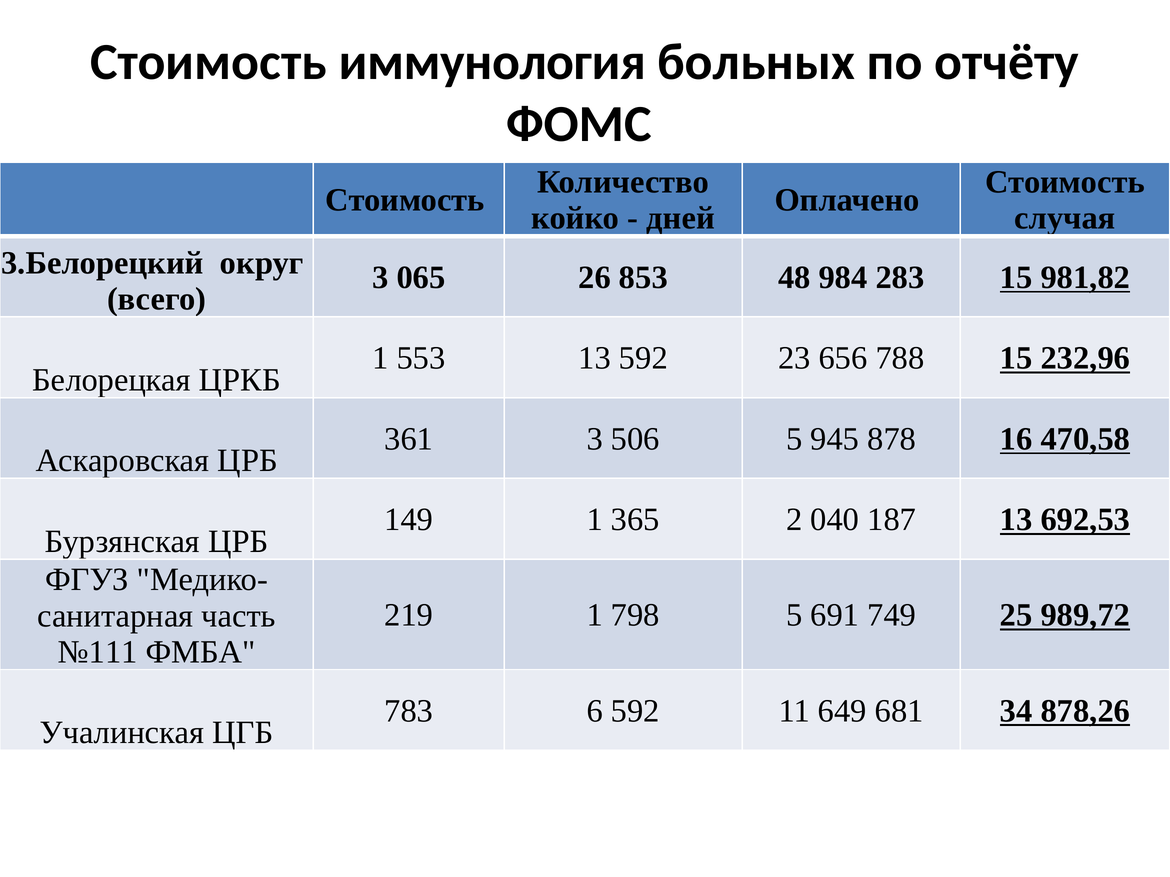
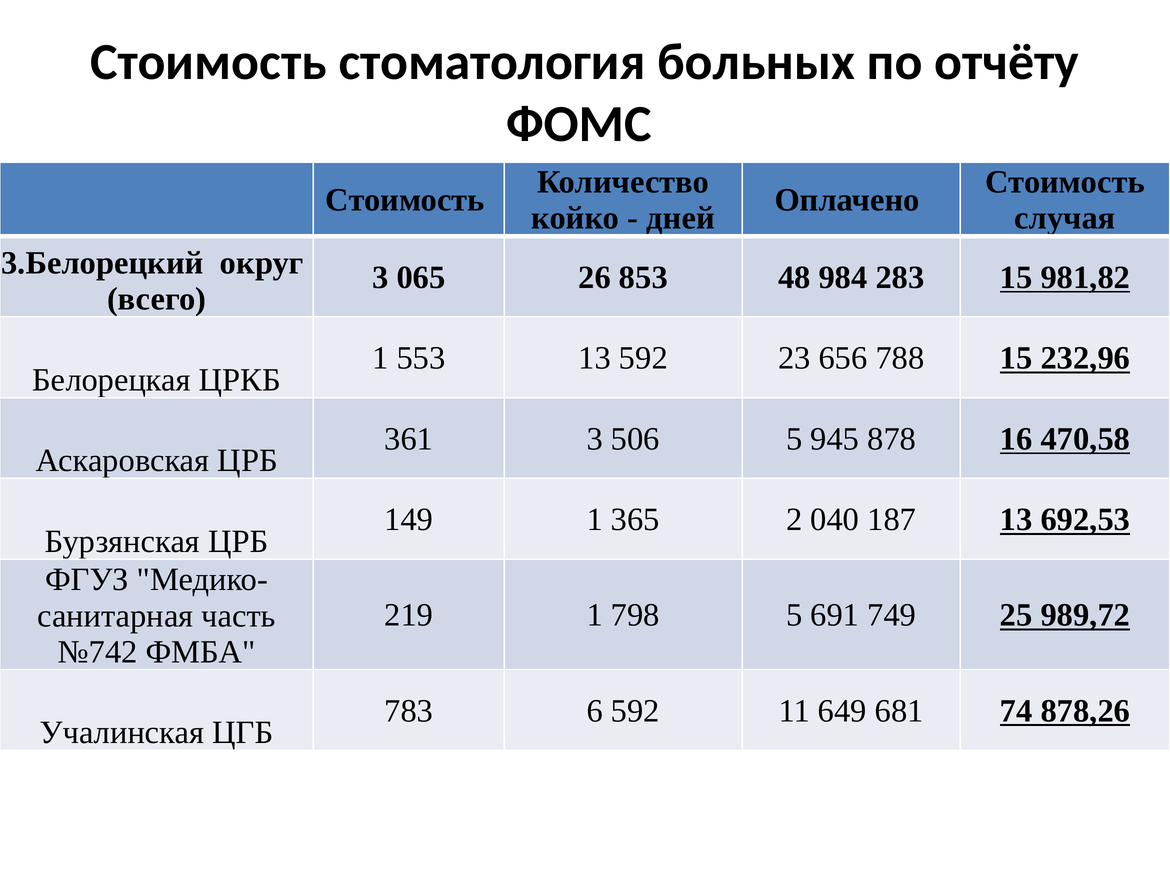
иммунология: иммунология -> стоматология (492, 62)
№111: №111 -> №742 (98, 652)
34: 34 -> 74 (1016, 711)
